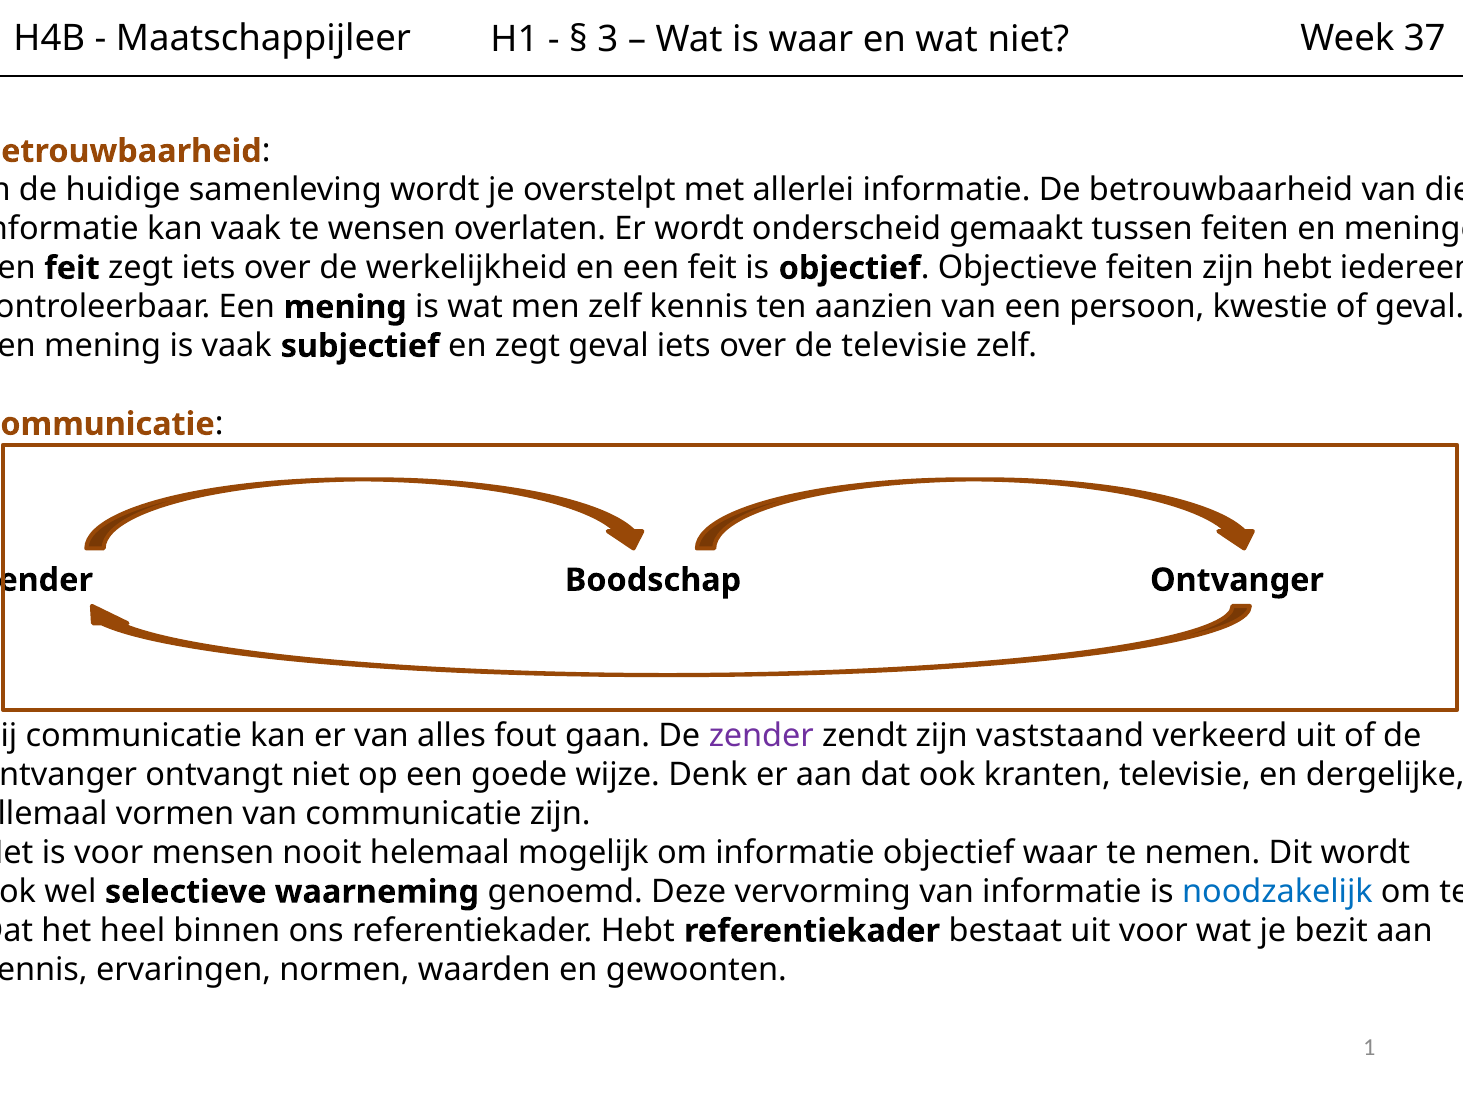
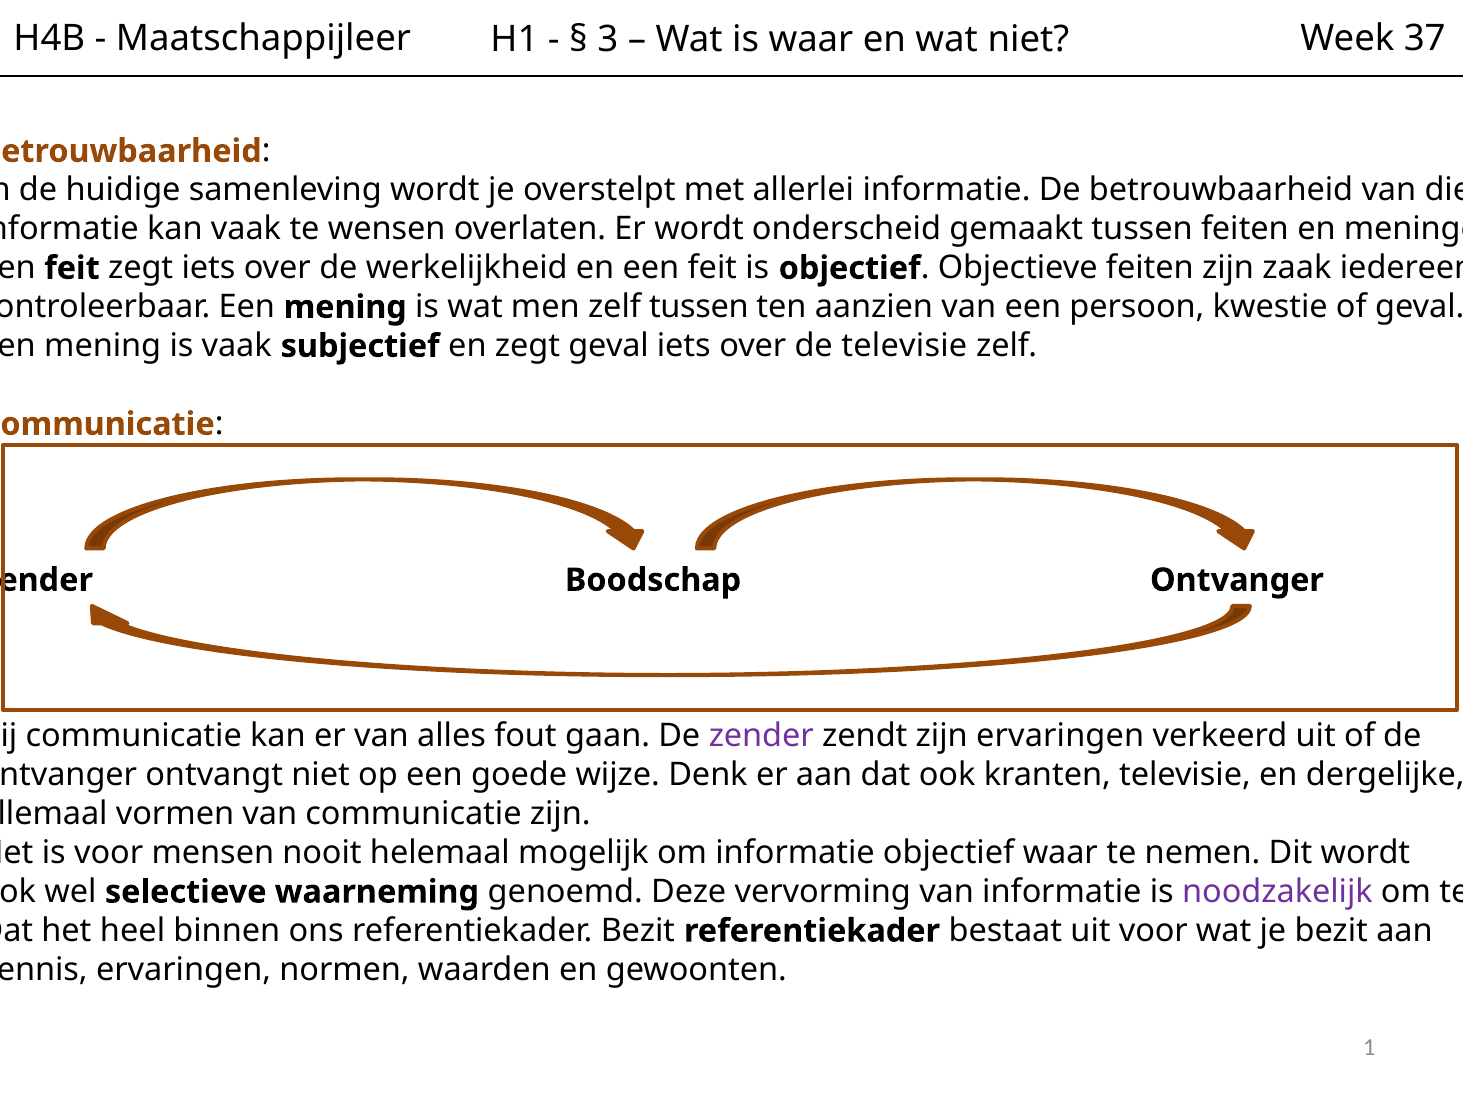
zijn hebt: hebt -> zaak (1297, 268)
zelf kennis: kennis -> tussen (699, 307)
zijn vaststaand: vaststaand -> ervaringen (1060, 736)
noodzakelijk colour: blue -> purple (1277, 892)
referentiekader Hebt: Hebt -> Bezit (638, 931)
